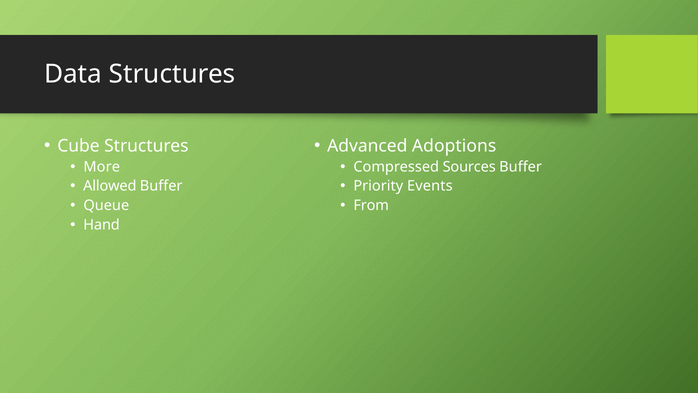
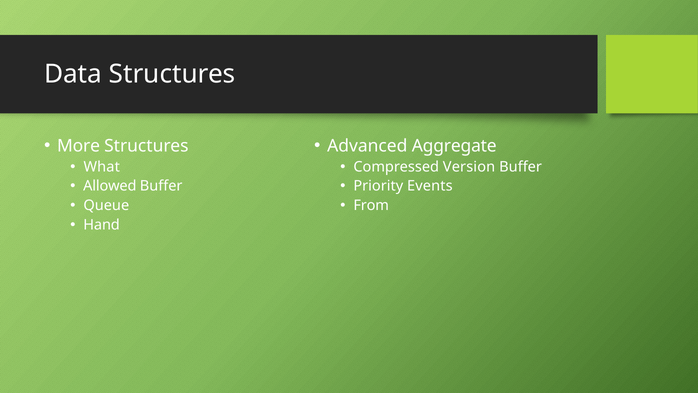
Cube: Cube -> More (79, 146)
Adoptions: Adoptions -> Aggregate (454, 146)
More: More -> What (102, 167)
Sources: Sources -> Version (469, 167)
